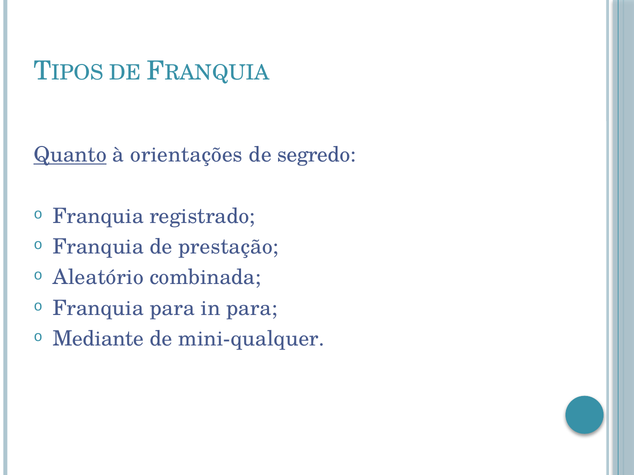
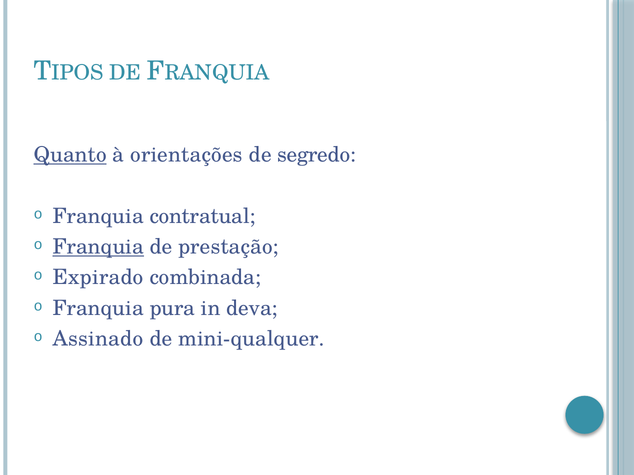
registrado: registrado -> contratual (202, 216)
Franquia underline: none -> present (98, 247)
Aleatório: Aleatório -> Expirado (98, 278)
Franquia para: para -> pura (172, 308)
in para: para -> deva (252, 308)
Mediante: Mediante -> Assinado (98, 339)
